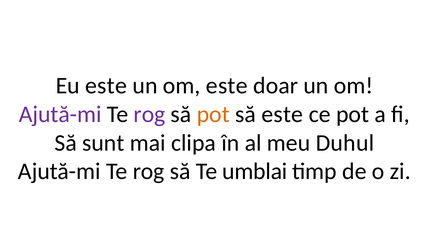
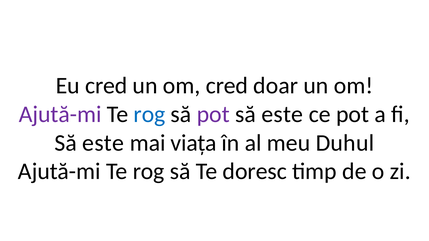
Eu este: este -> cred (106, 86)
om este: este -> cred (227, 86)
rog colour: purple -> blue (149, 114)
pot colour: orange -> purple (213, 114)
sunt: sunt -> este (103, 143)
clipa: clipa -> viața (194, 143)
umblai: umblai -> doresc (255, 172)
